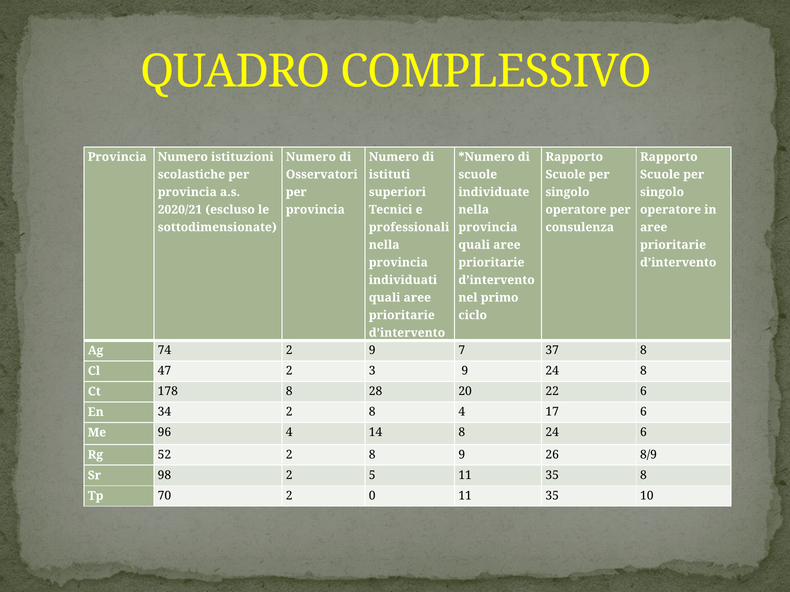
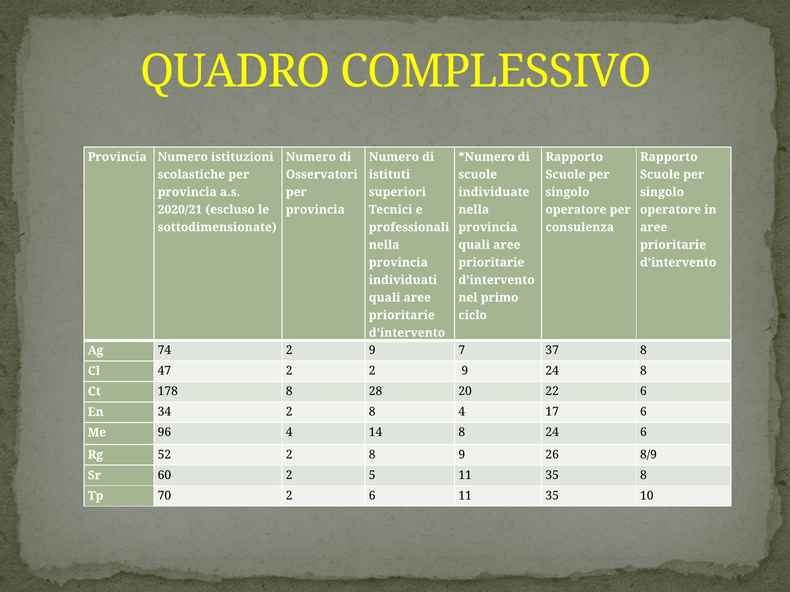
2 3: 3 -> 2 (372, 371)
98: 98 -> 60 (164, 476)
2 0: 0 -> 6 (372, 496)
